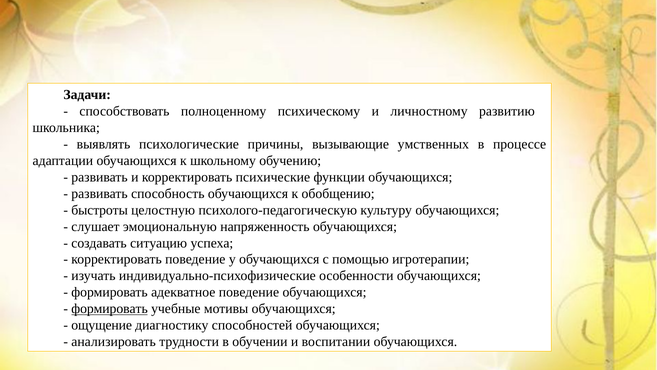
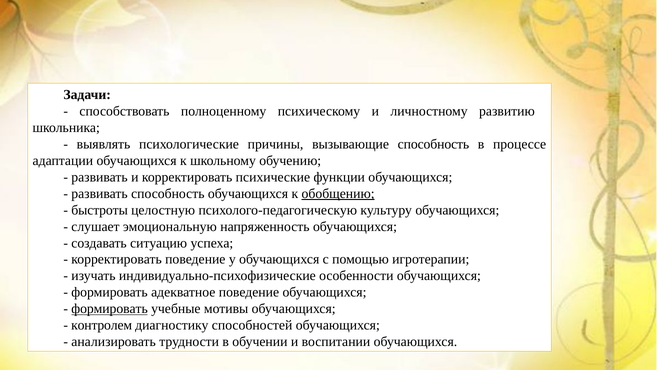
вызывающие умственных: умственных -> способность (433, 144)
обобщению underline: none -> present (338, 193)
ощущение: ощущение -> контролем (102, 325)
